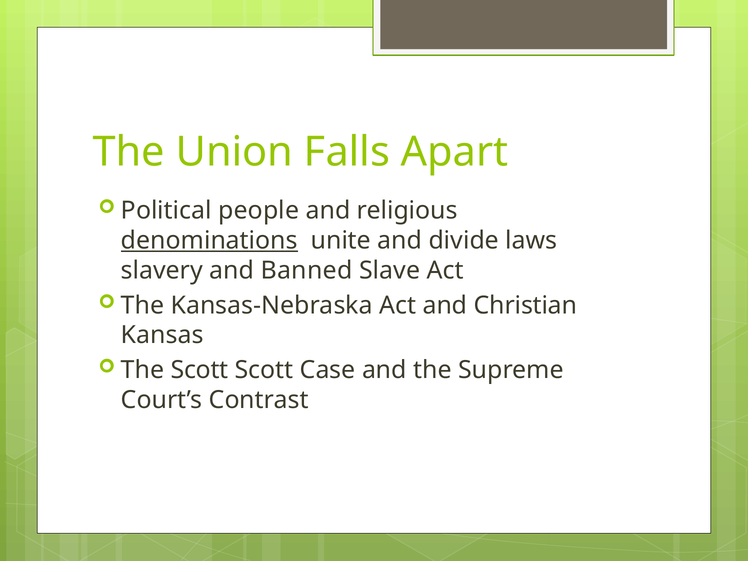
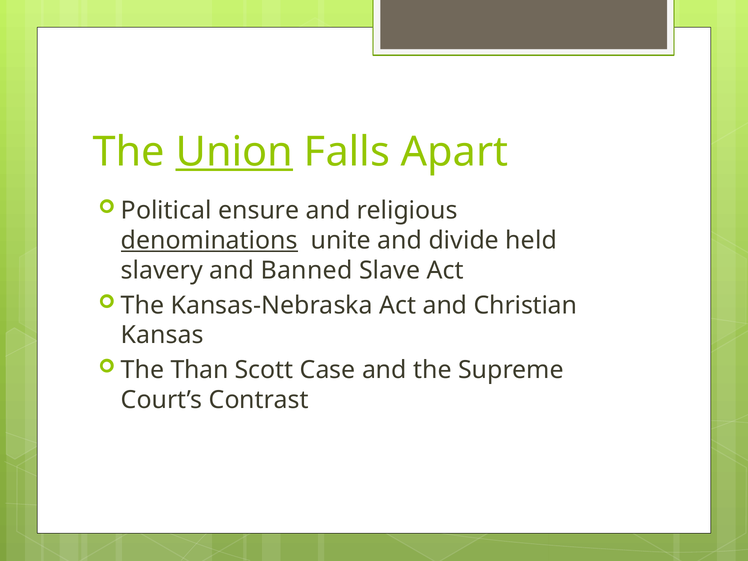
Union underline: none -> present (234, 152)
people: people -> ensure (259, 211)
laws: laws -> held (531, 240)
The Scott: Scott -> Than (200, 370)
